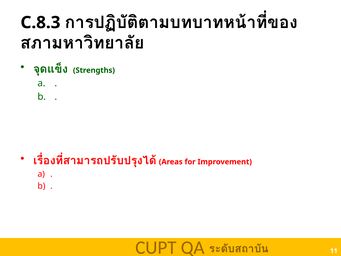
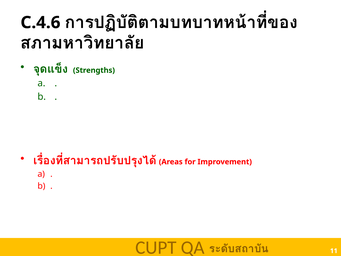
C.8.3: C.8.3 -> C.4.6 (40, 23)
